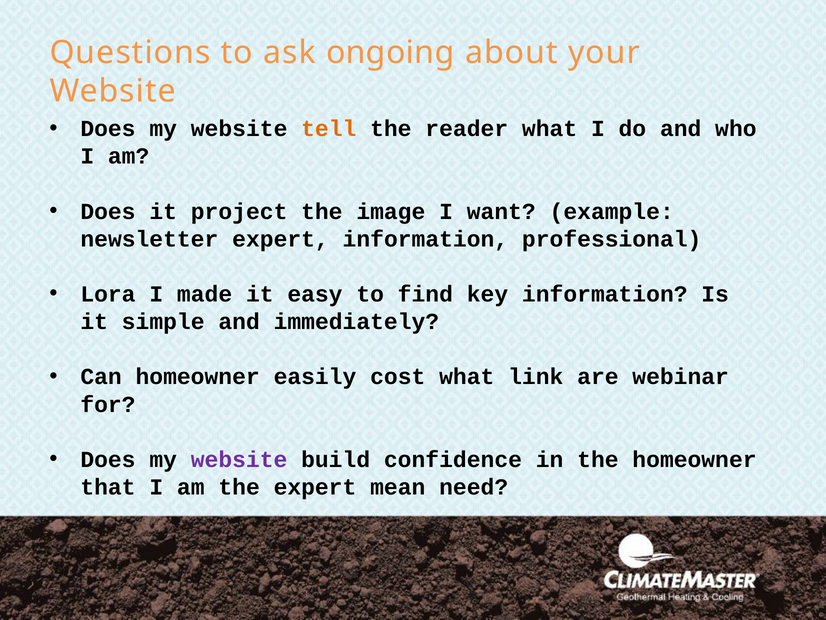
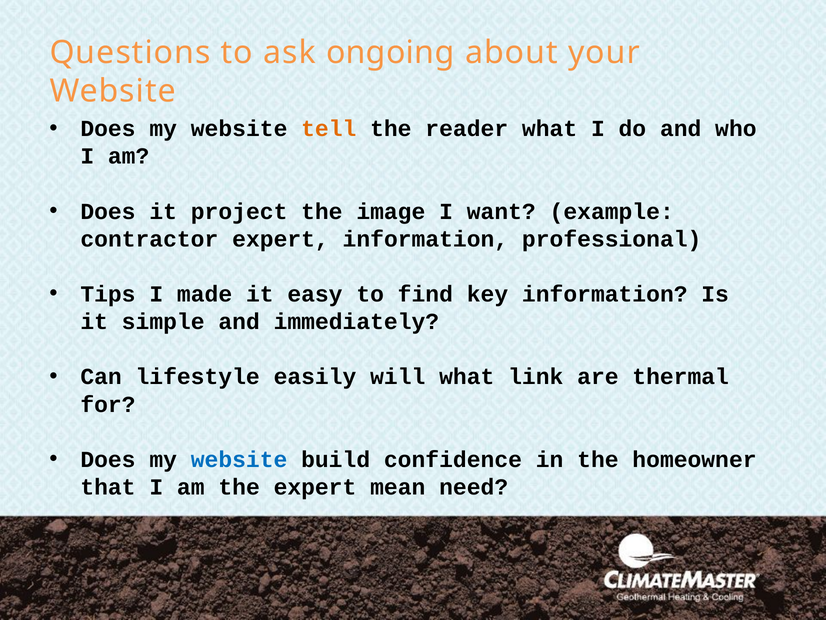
newsletter: newsletter -> contractor (149, 239)
Lora: Lora -> Tips (108, 294)
Can homeowner: homeowner -> lifestyle (198, 377)
cost: cost -> will (398, 377)
webinar: webinar -> thermal (681, 377)
website colour: purple -> blue (239, 459)
